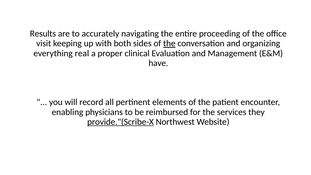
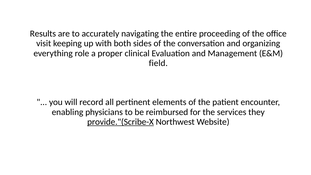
the underline: present -> none (169, 43)
real: real -> role (82, 53)
have: have -> field (158, 63)
